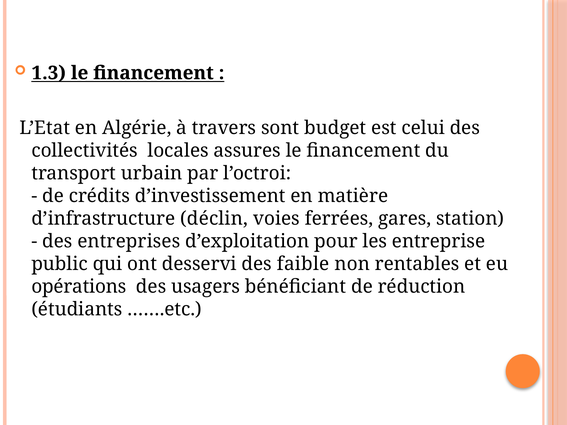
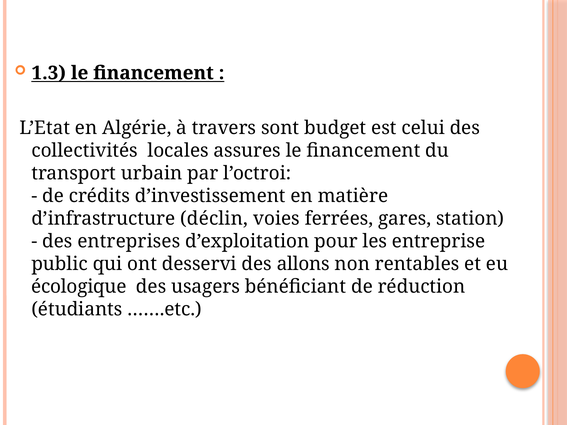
faible: faible -> allons (303, 264)
opérations: opérations -> écologique (79, 287)
